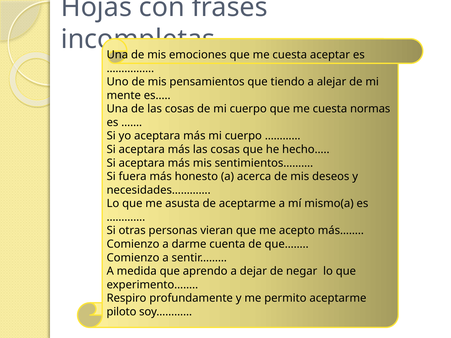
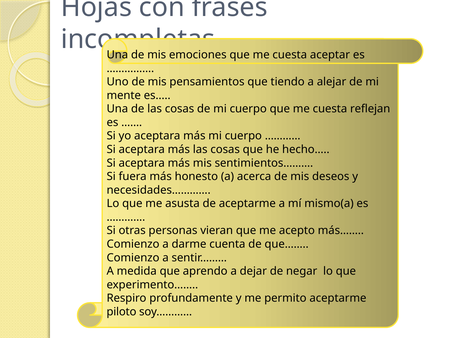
normas: normas -> reflejan (370, 109)
